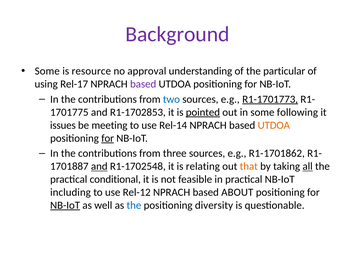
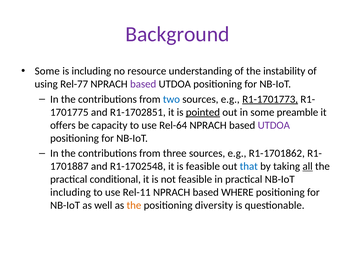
is resource: resource -> including (91, 71)
approval: approval -> resource (147, 71)
particular: particular -> instability (284, 71)
Rel-17: Rel-17 -> Rel-77 (74, 84)
R1-1702853: R1-1702853 -> R1-1702851 (138, 112)
following: following -> preamble (298, 112)
issues: issues -> offers (63, 125)
meeting: meeting -> capacity (109, 125)
Rel-14: Rel-14 -> Rel-64 (173, 125)
UTDOA colour: orange -> purple (274, 125)
for underline: present -> none (108, 138)
and underline: present -> none (99, 166)
is relating: relating -> feasible (203, 166)
that colour: orange -> blue (249, 166)
Rel-12: Rel-12 -> Rel-11 (137, 192)
ABOUT: ABOUT -> WHERE (237, 192)
NB-IoT underline: present -> none (65, 205)
the colour: blue -> orange (134, 205)
